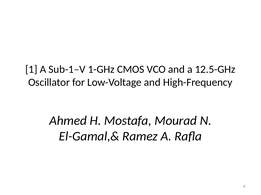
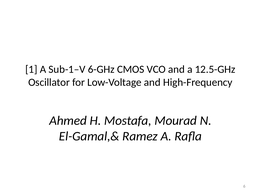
1-GHz: 1-GHz -> 6-GHz (101, 69)
